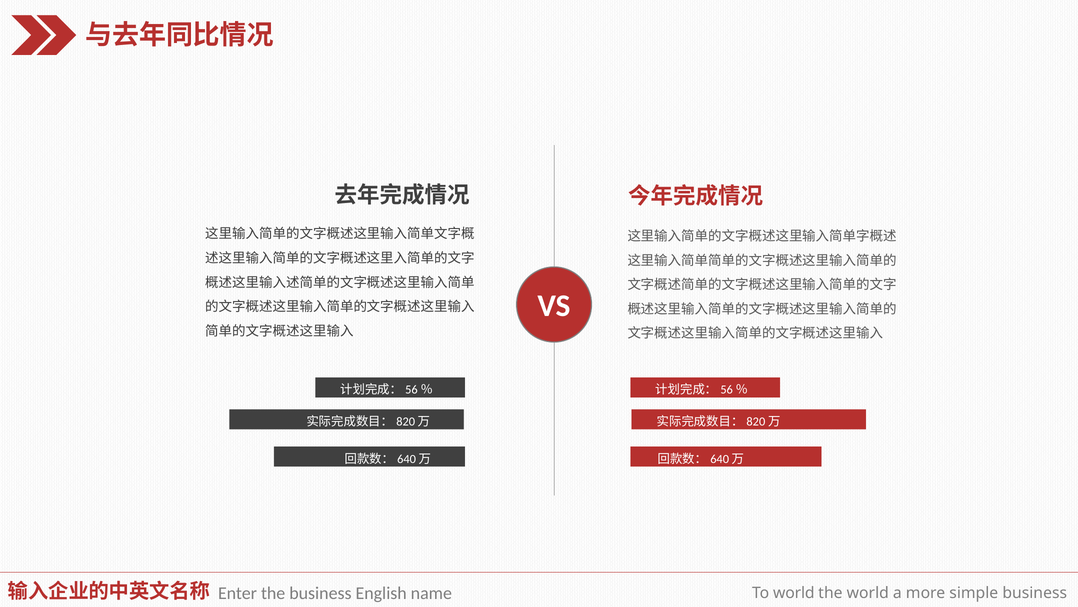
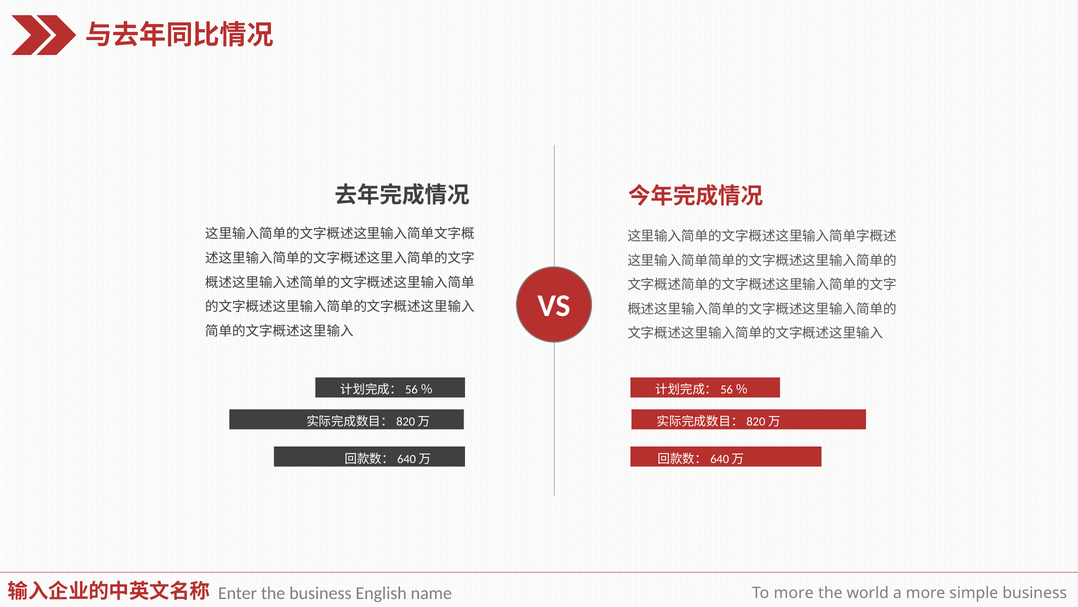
To world: world -> more (794, 592)
